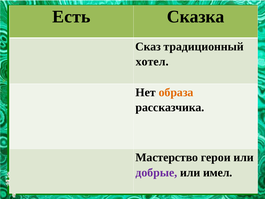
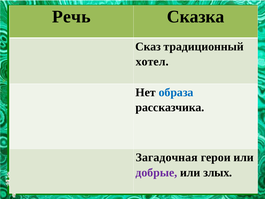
Есть: Есть -> Речь (71, 17)
образа colour: orange -> blue (176, 92)
Мастерство: Мастерство -> Загадочная (167, 157)
имел: имел -> злых (218, 172)
